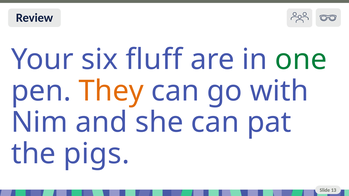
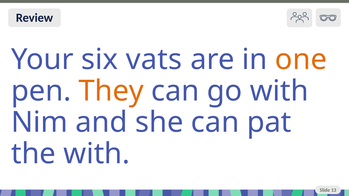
fluff: fluff -> vats (154, 60)
one colour: green -> orange (301, 60)
the pigs: pigs -> with (97, 154)
